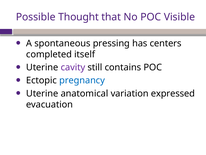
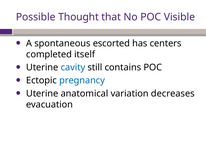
pressing: pressing -> escorted (111, 43)
cavity colour: purple -> blue (73, 67)
expressed: expressed -> decreases (173, 93)
